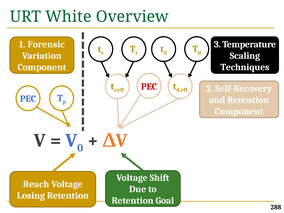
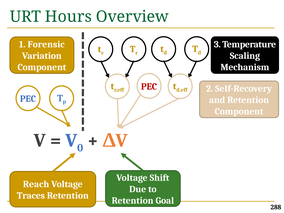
White: White -> Hours (68, 17)
Techniques: Techniques -> Mechanism (245, 67)
Losing: Losing -> Traces (31, 196)
